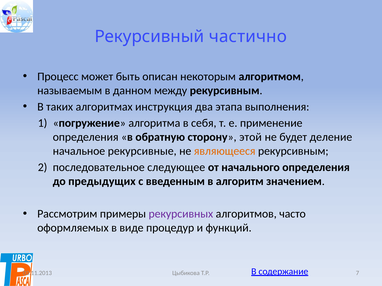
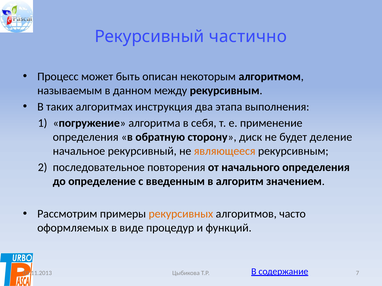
этой: этой -> диск (251, 137)
начальное рекурсивные: рекурсивные -> рекурсивный (142, 151)
следующее: следующее -> повторения (176, 168)
предыдущих: предыдущих -> определение (102, 182)
рекурсивных colour: purple -> orange (181, 214)
